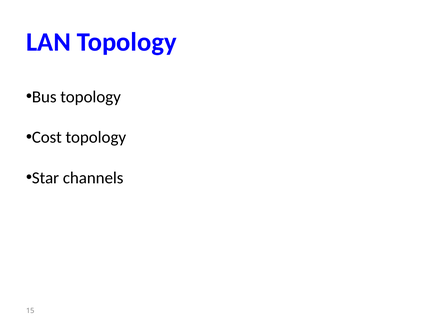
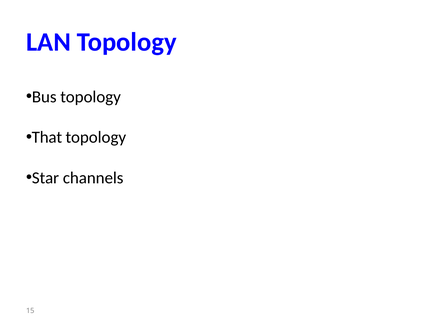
Cost: Cost -> That (47, 137)
